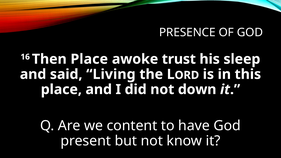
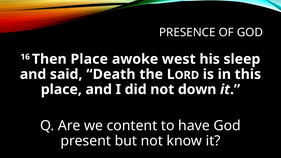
trust: trust -> west (179, 59)
Living: Living -> Death (111, 74)
